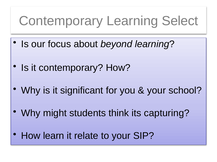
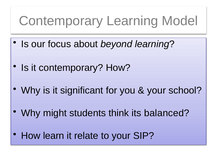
Select: Select -> Model (180, 21)
capturing: capturing -> balanced (167, 114)
